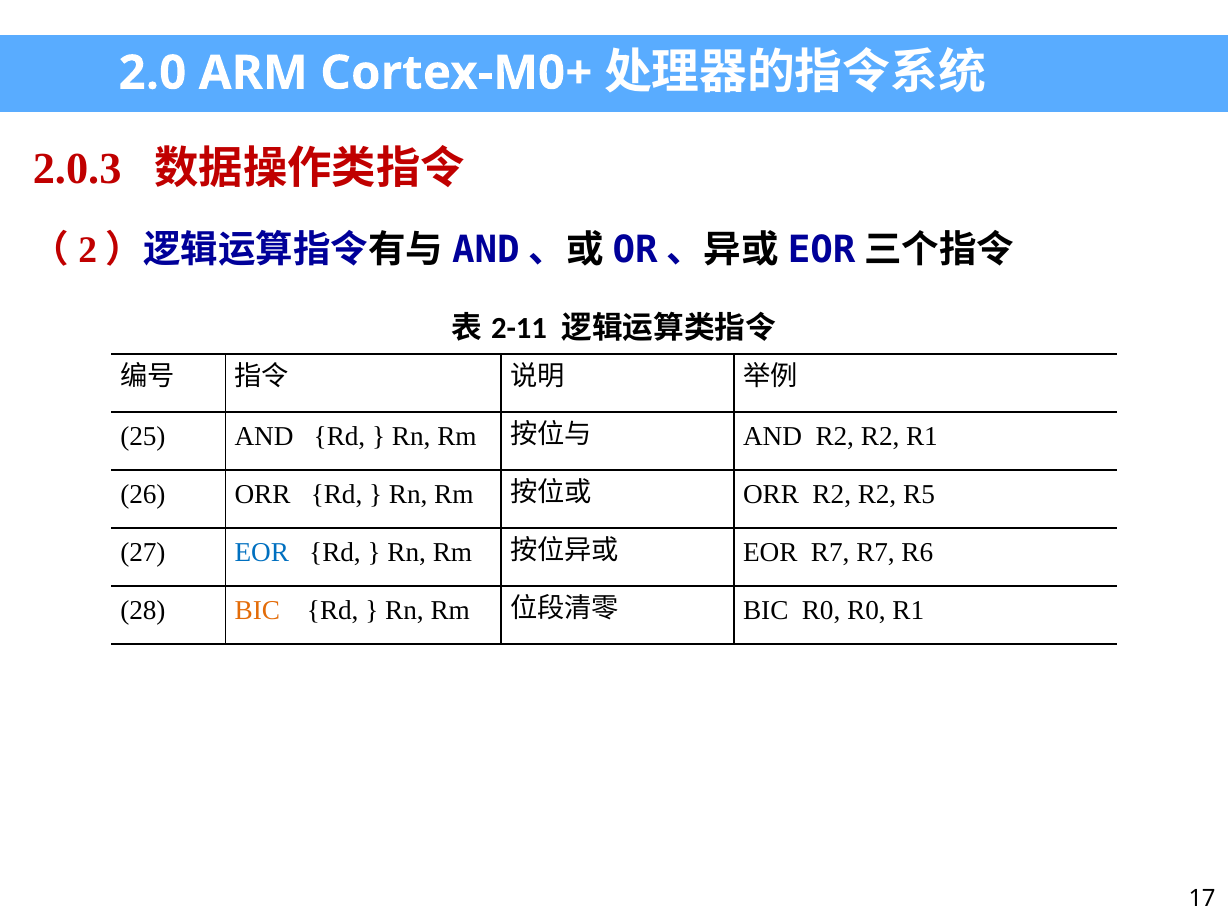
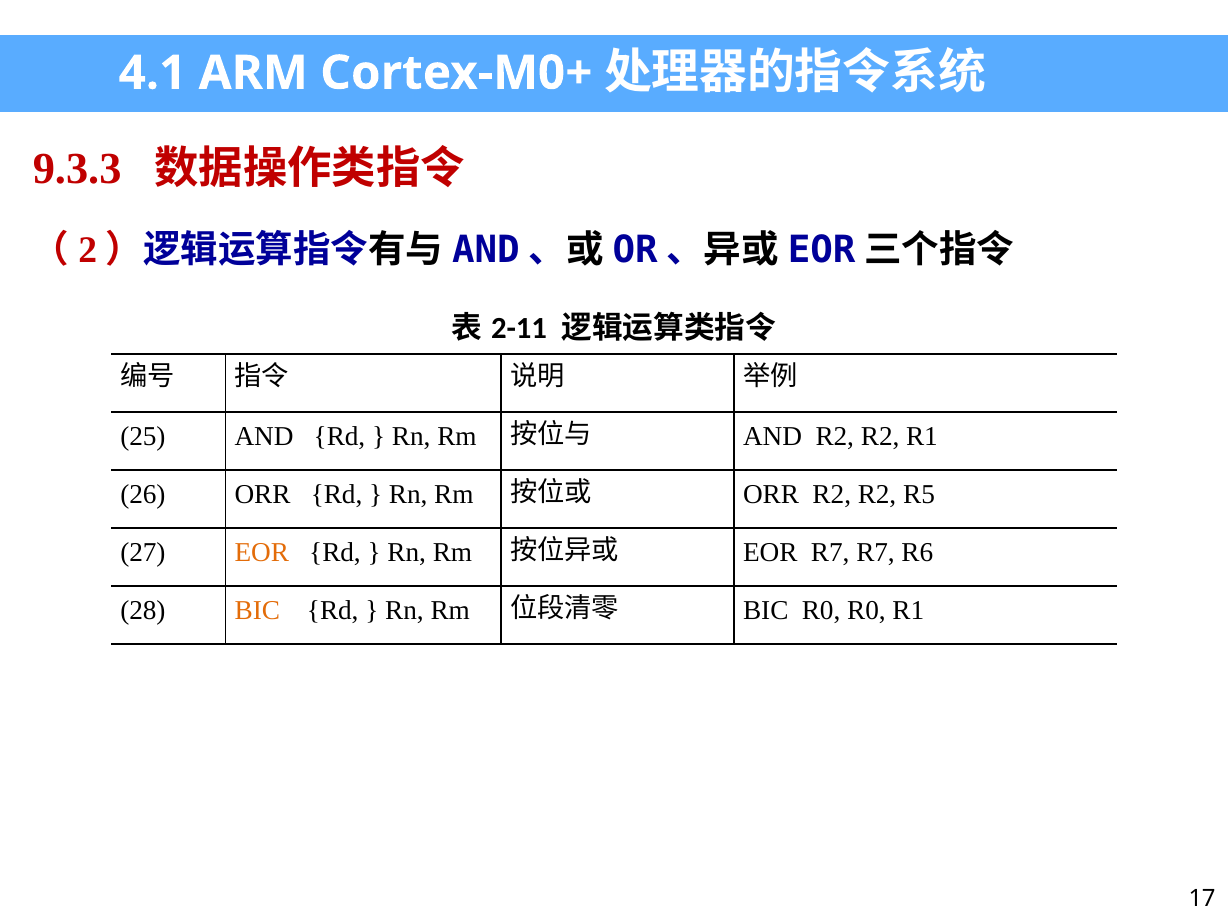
2.0: 2.0 -> 4.1 (152, 73)
2.0.3: 2.0.3 -> 9.3.3 (77, 169)
EOR colour: blue -> orange (262, 552)
